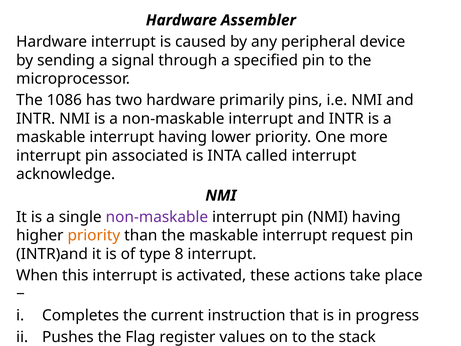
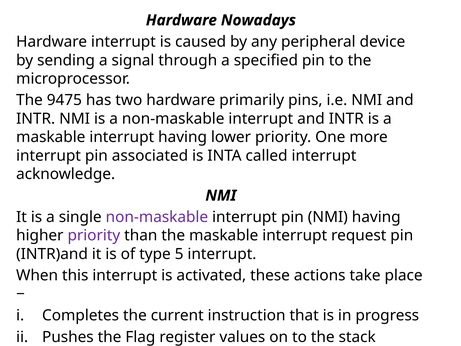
Assembler: Assembler -> Nowadays (258, 20)
1086: 1086 -> 9475 (64, 100)
priority colour: orange -> purple (94, 235)
8: 8 -> 5 (179, 254)
